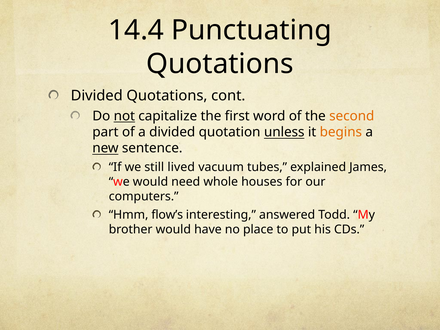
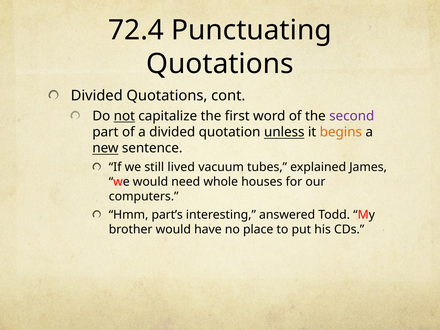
14.4: 14.4 -> 72.4 (136, 30)
second colour: orange -> purple (352, 116)
flow’s: flow’s -> part’s (167, 215)
